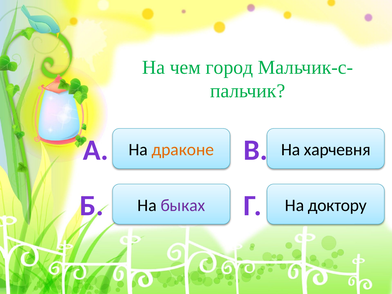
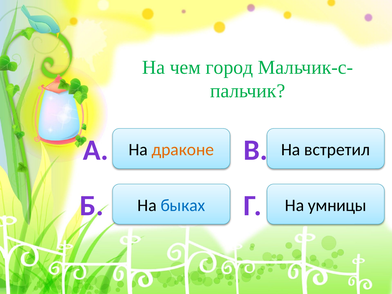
харчевня: харчевня -> встретил (337, 150)
быках colour: purple -> blue (183, 205)
доктору: доктору -> умницы (337, 205)
